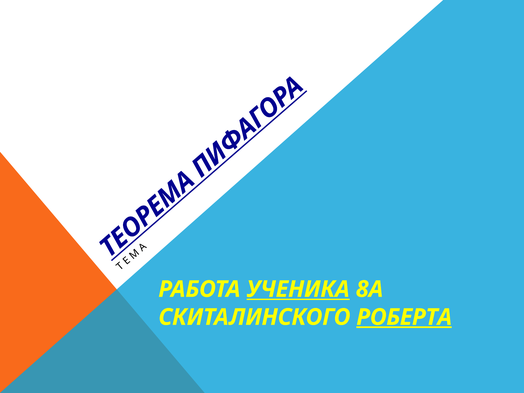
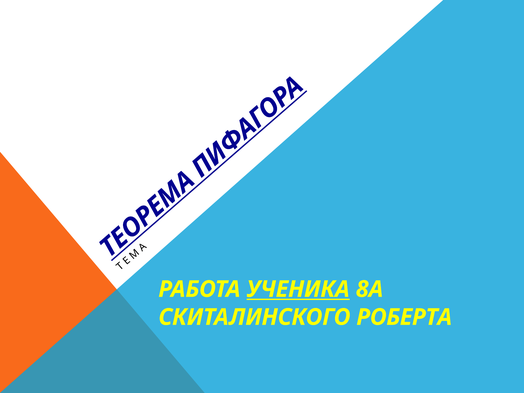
РОБЕРТА underline: present -> none (404, 317)
